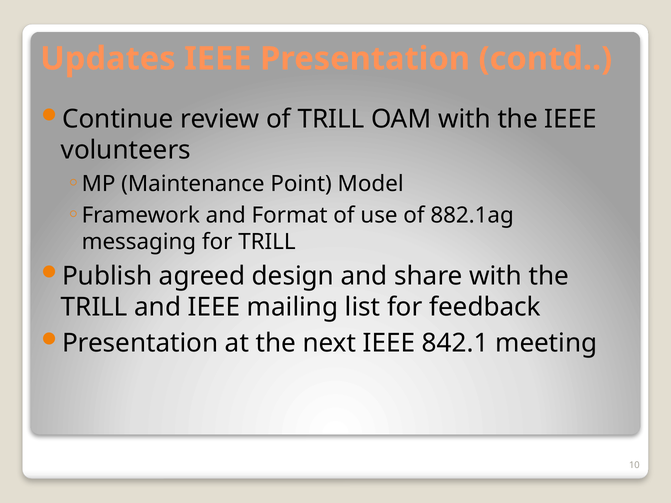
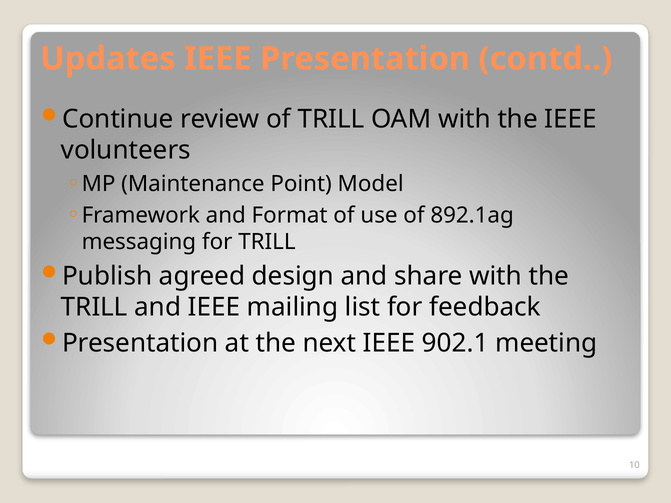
882.1ag: 882.1ag -> 892.1ag (472, 215)
842.1: 842.1 -> 902.1 (455, 343)
